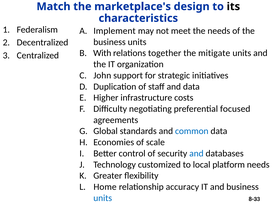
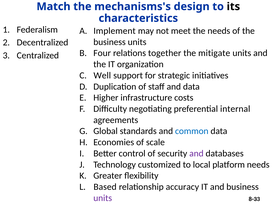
marketplace's: marketplace's -> mechanisms's (133, 7)
With: With -> Four (102, 53)
John: John -> Well (102, 75)
focused: focused -> internal (235, 109)
and colour: blue -> purple (196, 154)
Home: Home -> Based (105, 187)
units colour: blue -> purple (103, 198)
